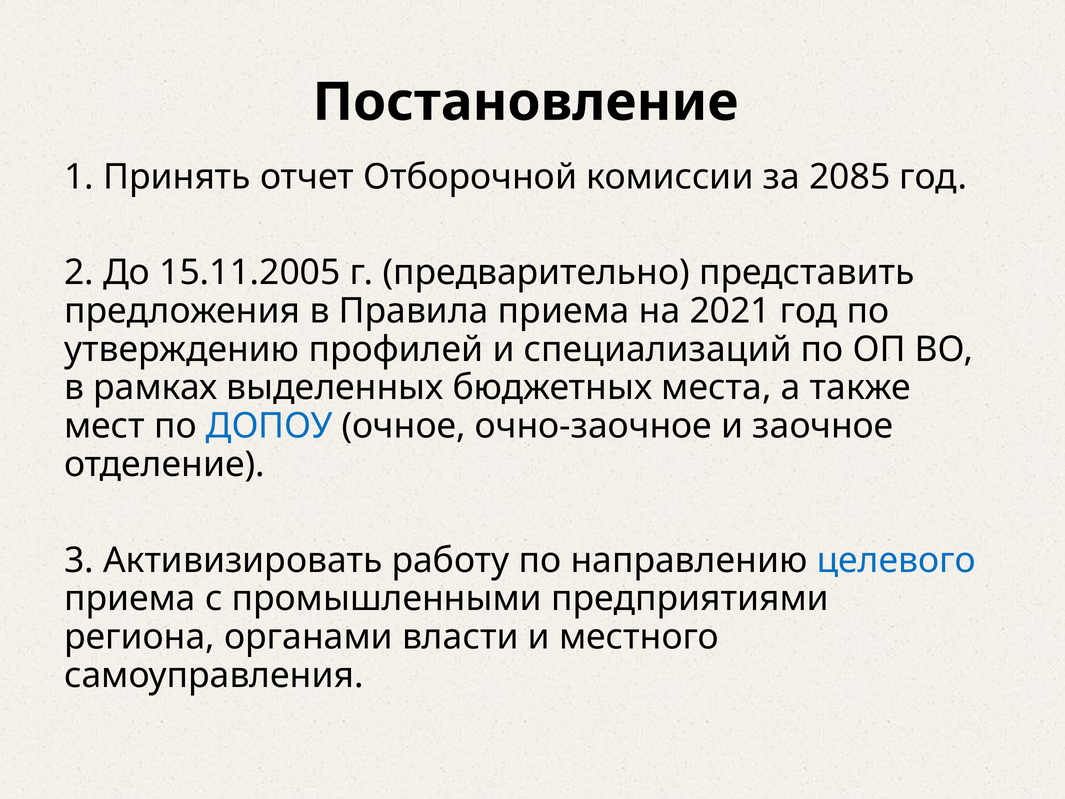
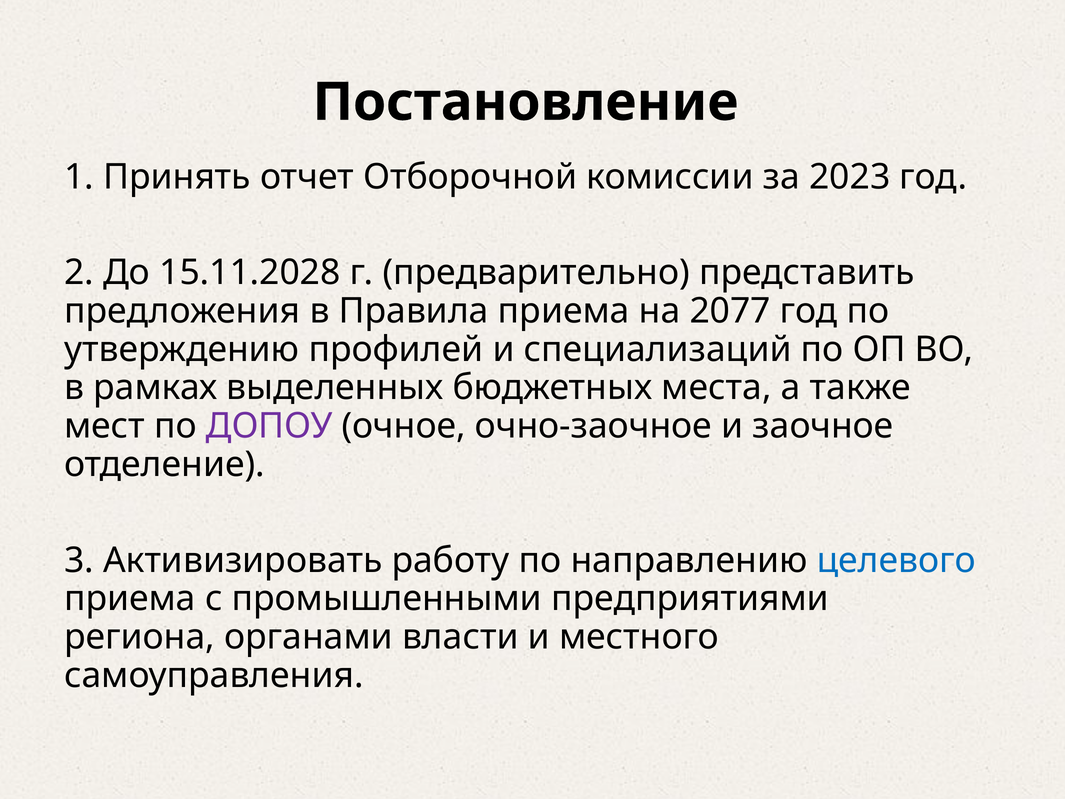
2085: 2085 -> 2023 (850, 177)
15.11.2005: 15.11.2005 -> 15.11.2028 (250, 273)
2021: 2021 -> 2077 (730, 311)
ДОПОУ colour: blue -> purple (269, 426)
